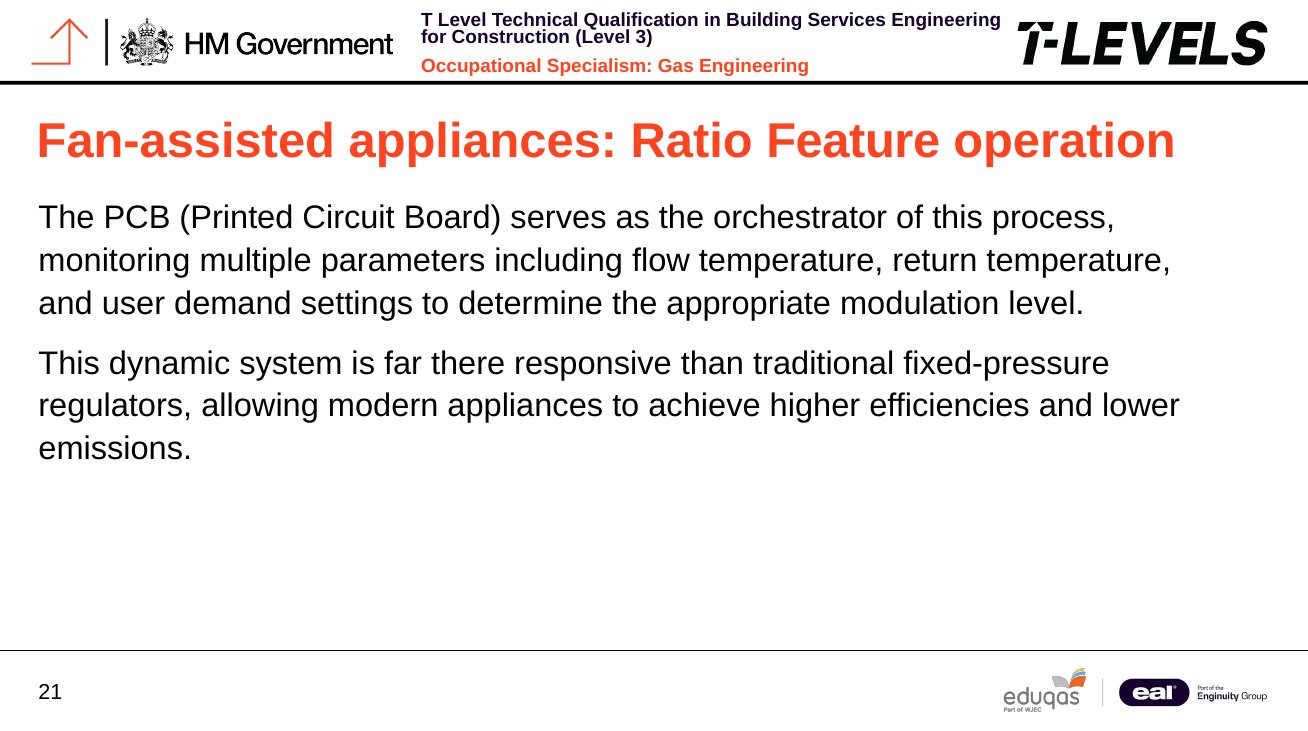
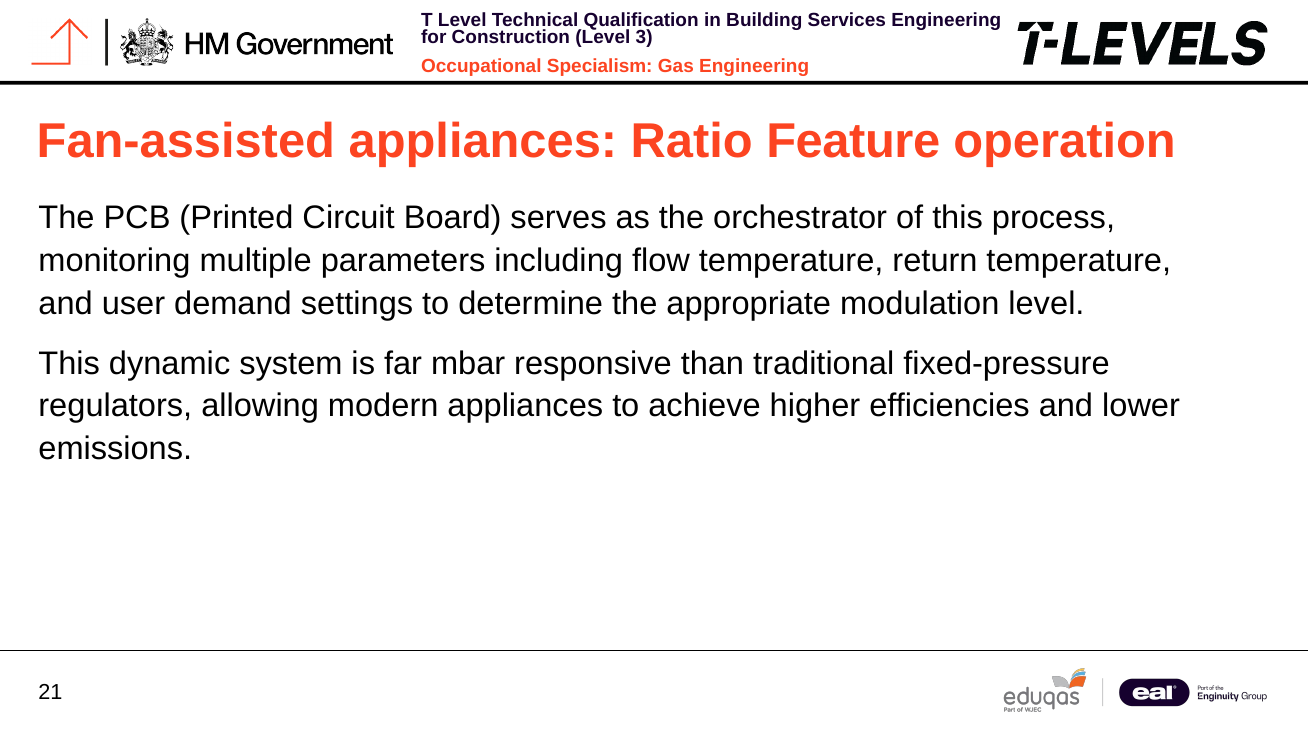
there: there -> mbar (468, 363)
